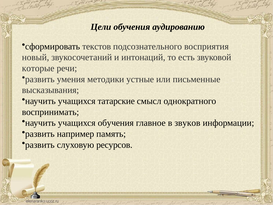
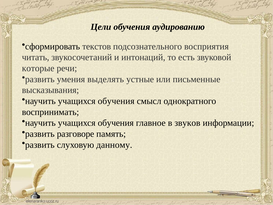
новый: новый -> читать (36, 57)
методики: методики -> выделять (106, 79)
татарские: татарские -> обучения (116, 101)
например: например -> разговоре (76, 134)
ресурсов: ресурсов -> данному (114, 145)
